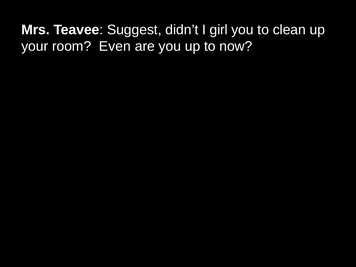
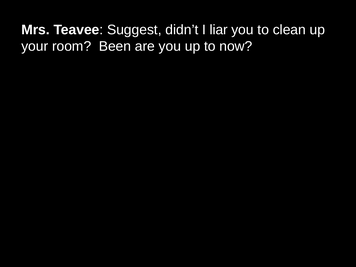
girl: girl -> liar (219, 30)
Even: Even -> Been (115, 46)
